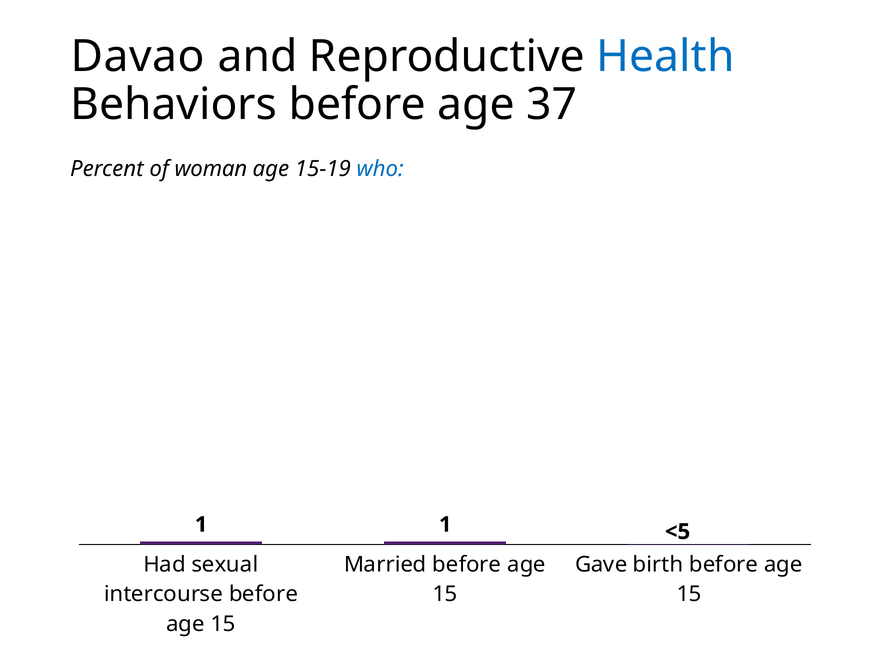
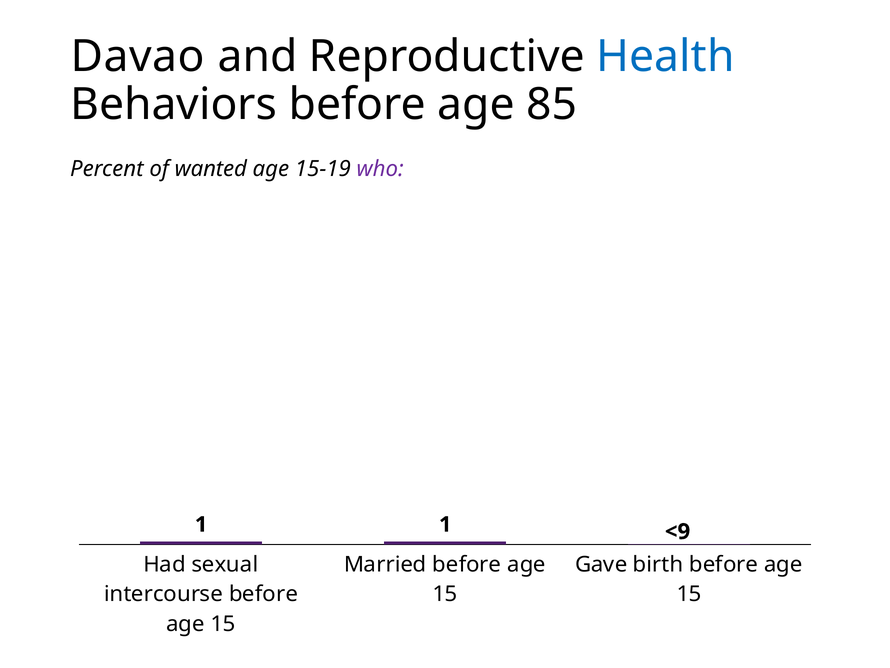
37: 37 -> 85 (552, 105)
woman: woman -> wanted (211, 169)
who colour: blue -> purple (380, 169)
<5: <5 -> <9 (678, 531)
